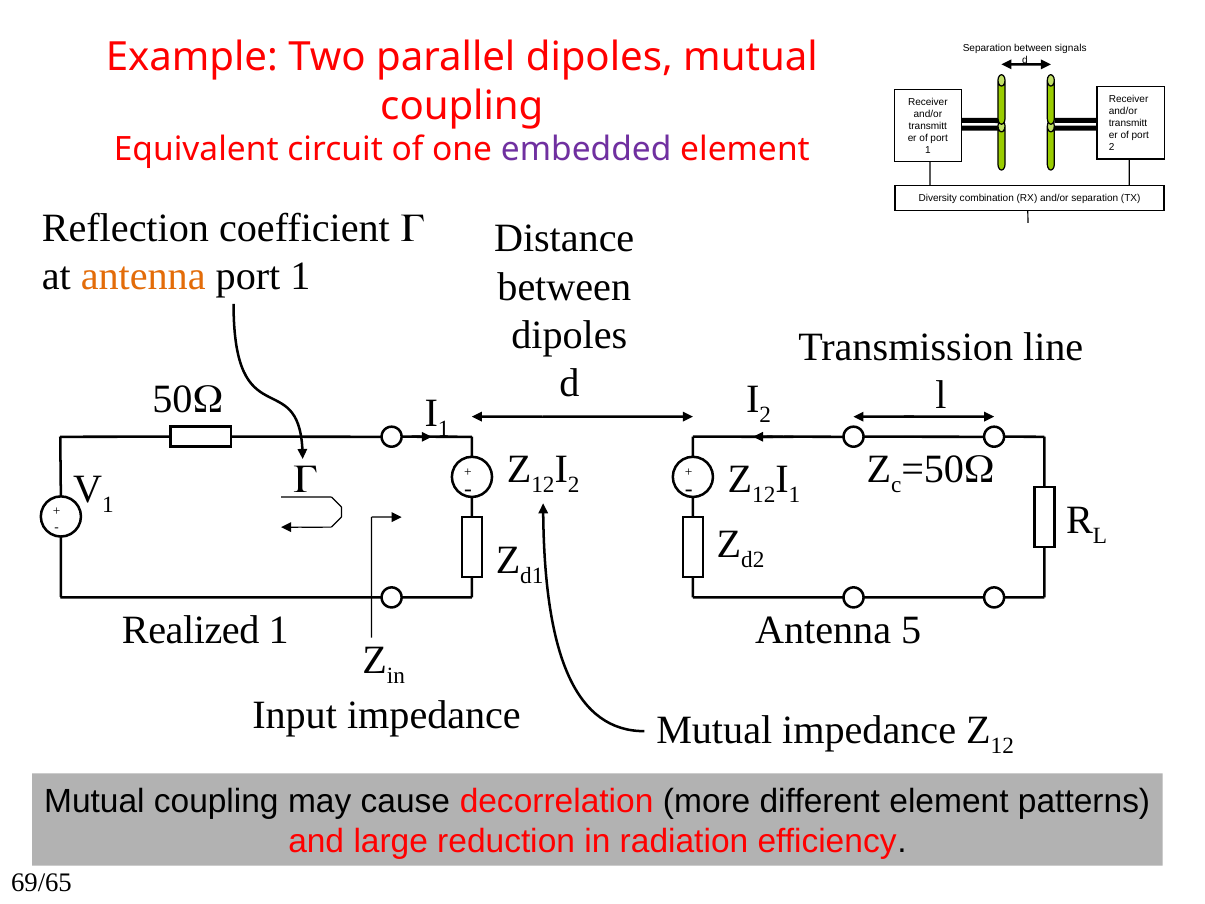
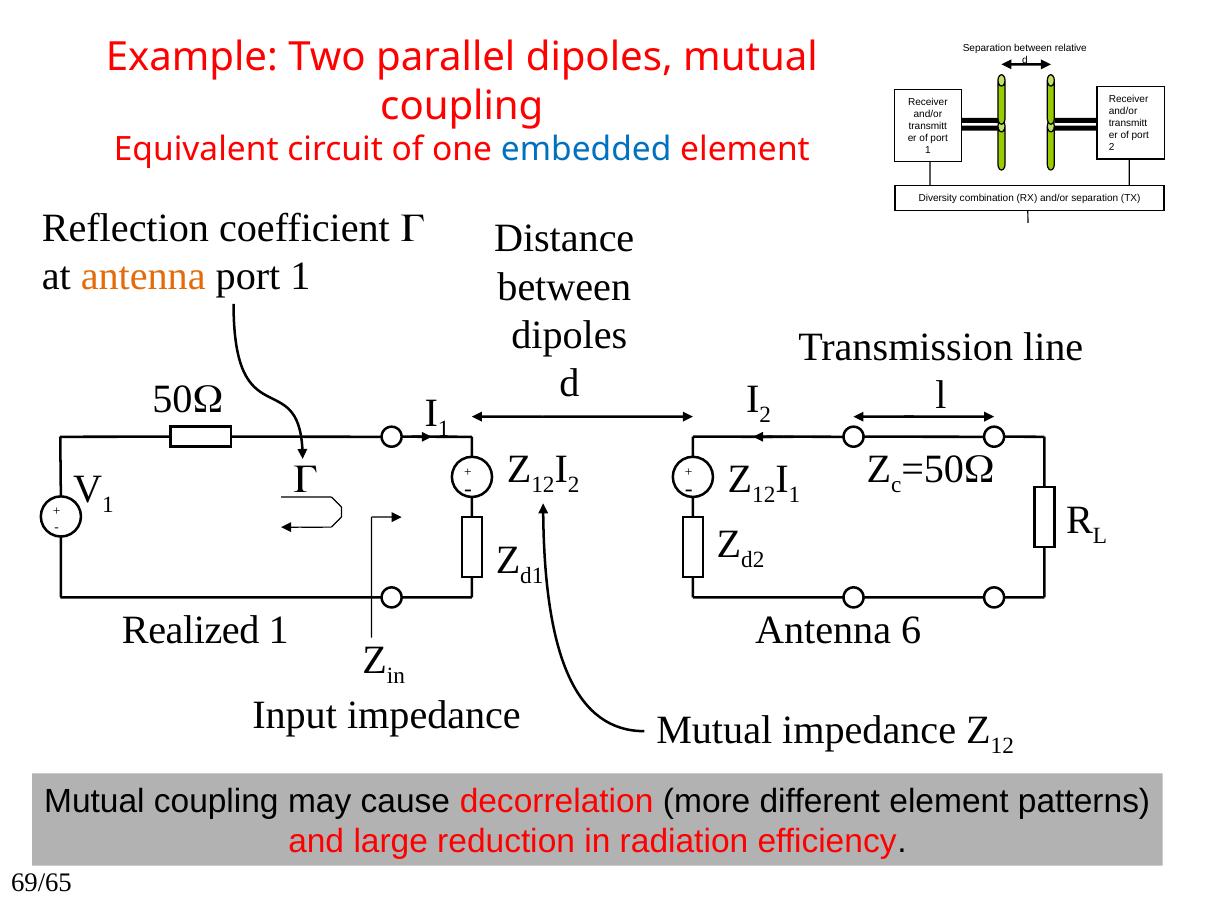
signals: signals -> relative (1071, 48)
embedded colour: purple -> blue (586, 149)
5: 5 -> 6 (911, 630)
